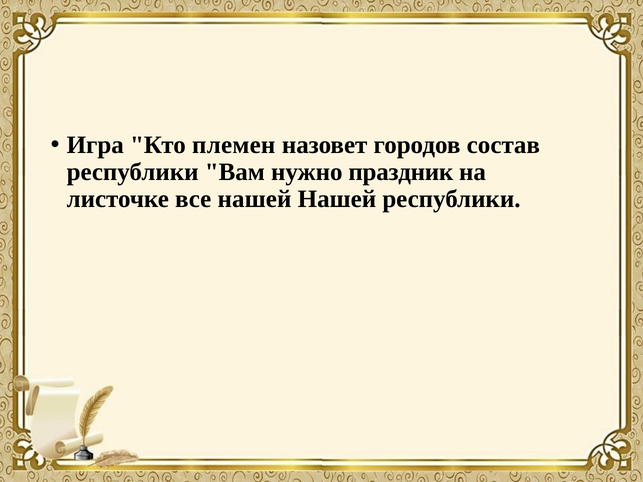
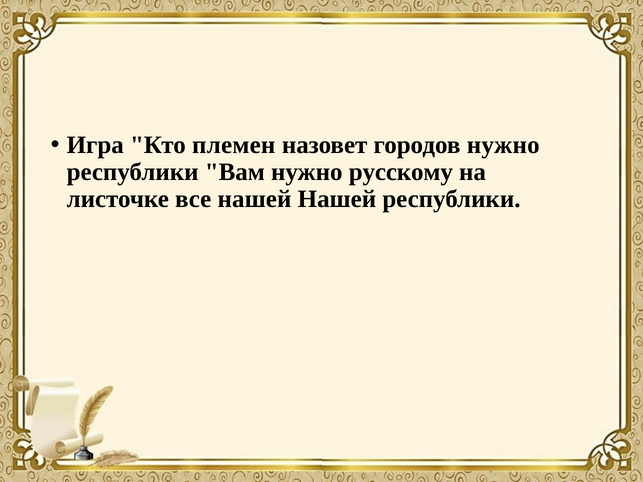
городов состав: состав -> нужно (503, 145)
праздник: праздник -> русскому (401, 172)
